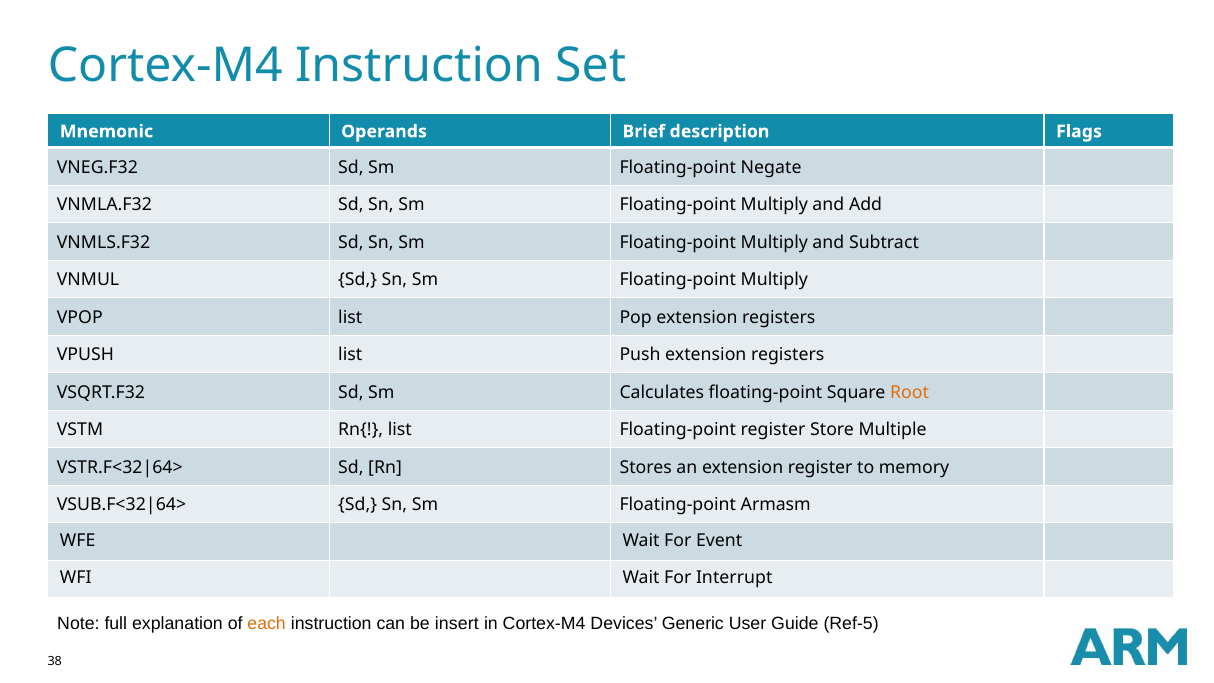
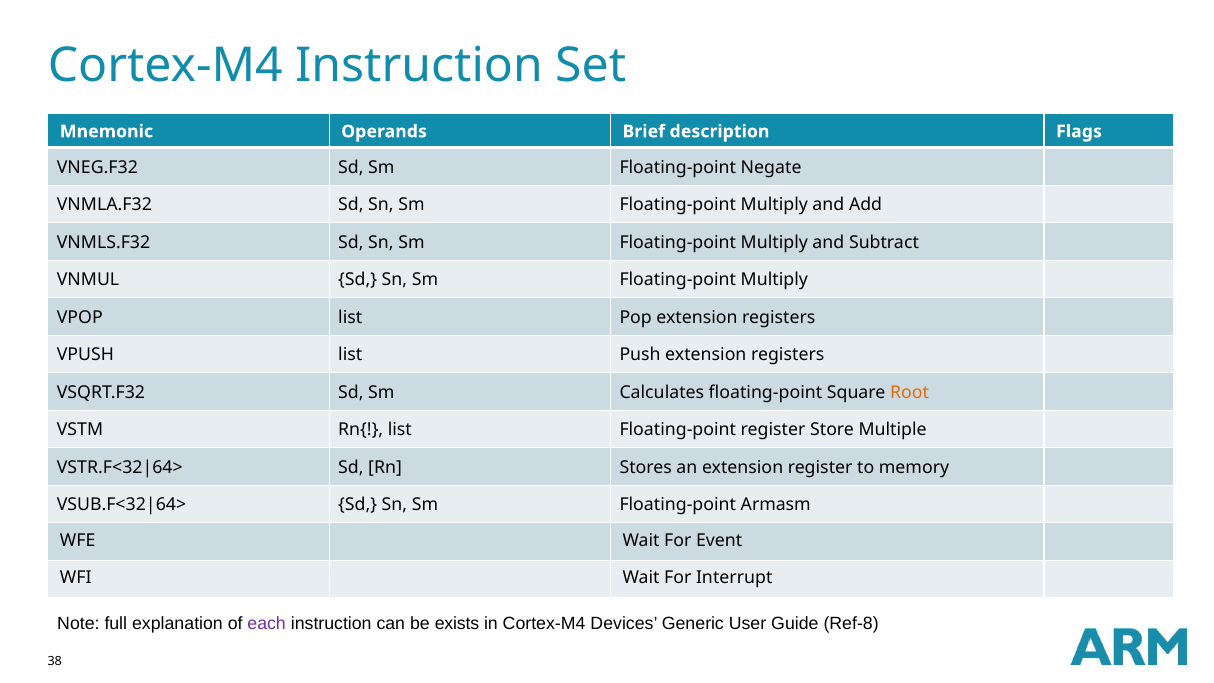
each colour: orange -> purple (267, 624)
insert: insert -> exists (457, 624)
Ref-5: Ref-5 -> Ref-8 (851, 624)
